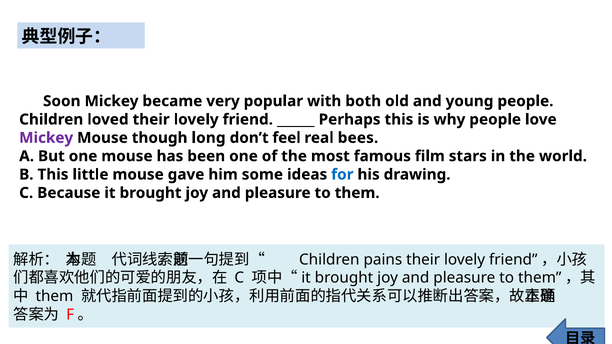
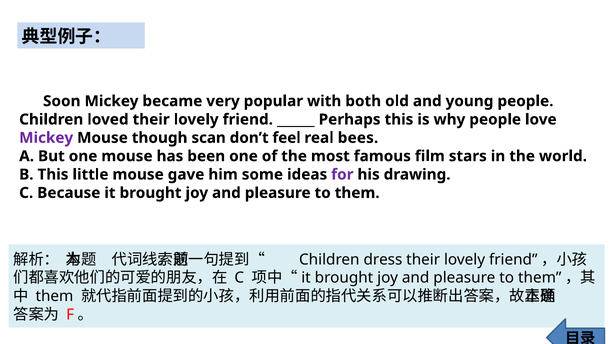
long: long -> scan (209, 138)
for colour: blue -> purple (342, 175)
pains: pains -> dress (383, 260)
